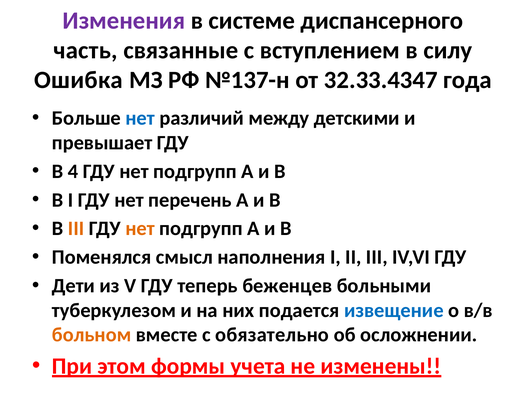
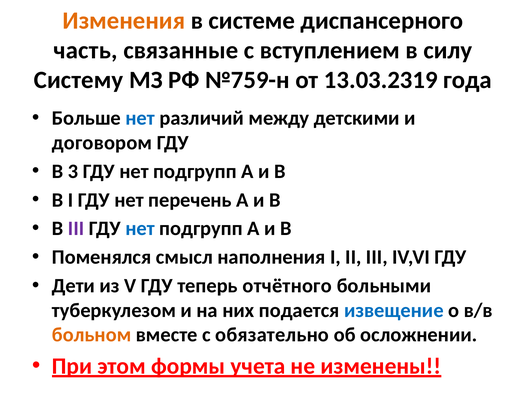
Изменения colour: purple -> orange (124, 21)
Ошибка: Ошибка -> Систему (79, 80)
№137-н: №137-н -> №759-н (247, 80)
32.33.4347: 32.33.4347 -> 13.03.2319 (381, 80)
превышает: превышает -> договором (102, 143)
4: 4 -> 3 (73, 172)
III colour: orange -> purple (76, 229)
нет colour: orange -> blue (140, 229)
беженцев: беженцев -> отчётного (287, 286)
